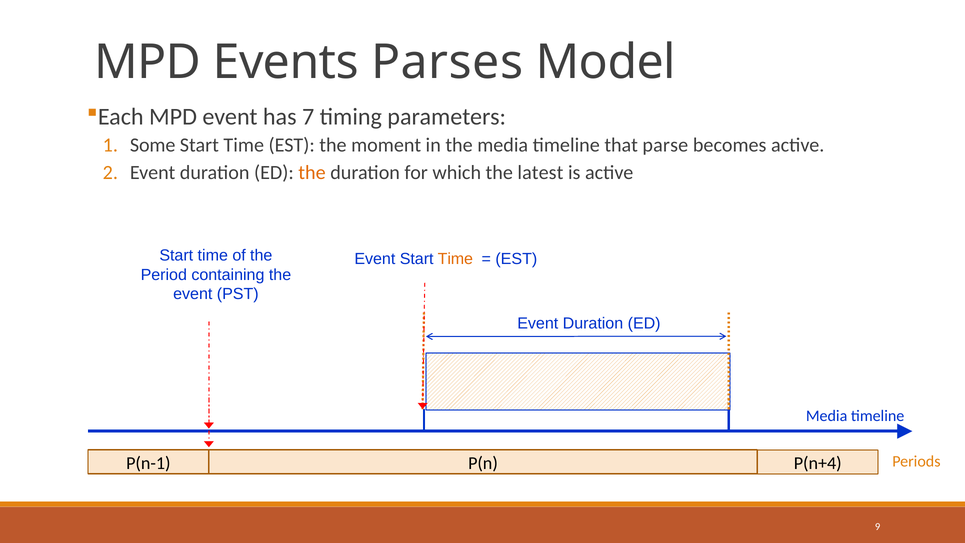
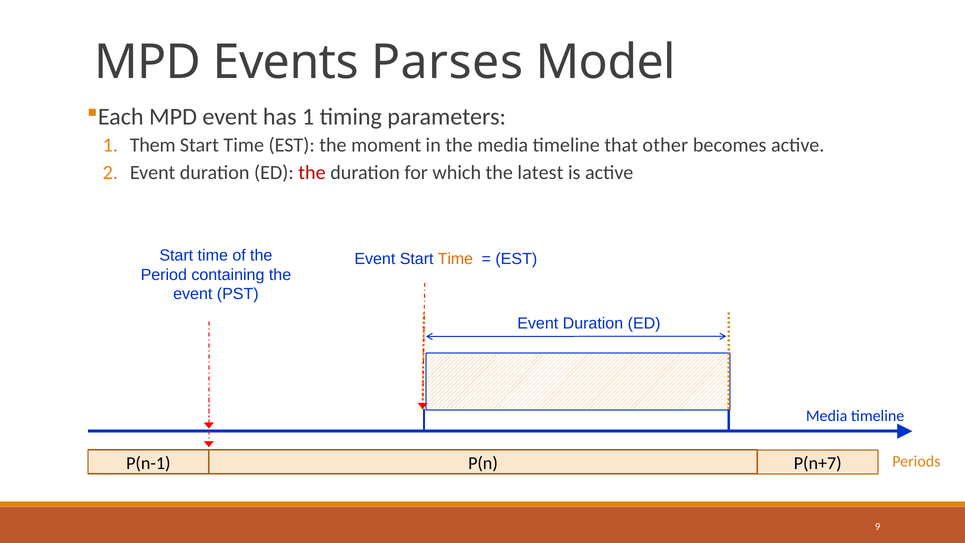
has 7: 7 -> 1 (308, 117)
Some: Some -> Them (153, 145)
parse: parse -> other (665, 145)
the colour: orange -> red (312, 173)
P(n+4: P(n+4 -> P(n+7 (818, 463)
